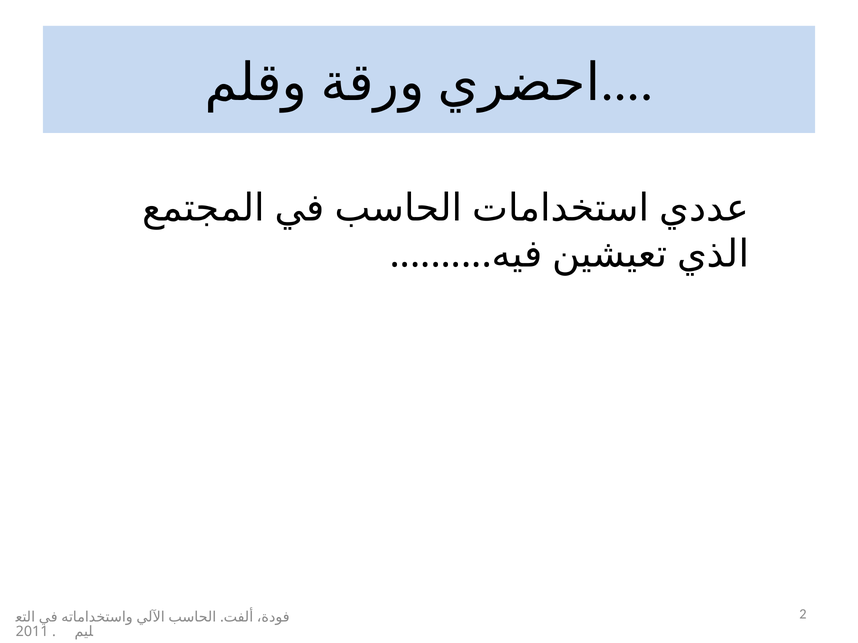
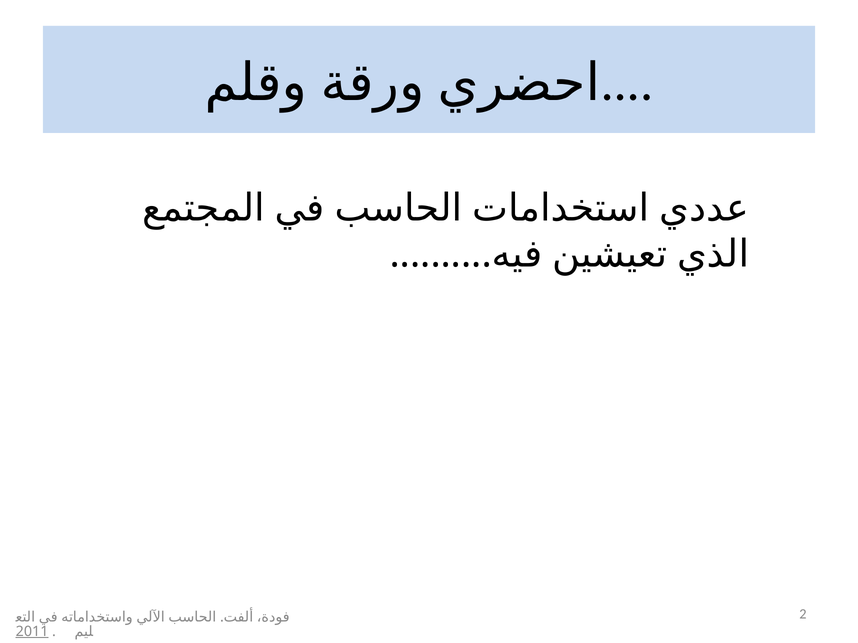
2011 underline: none -> present (32, 632)
